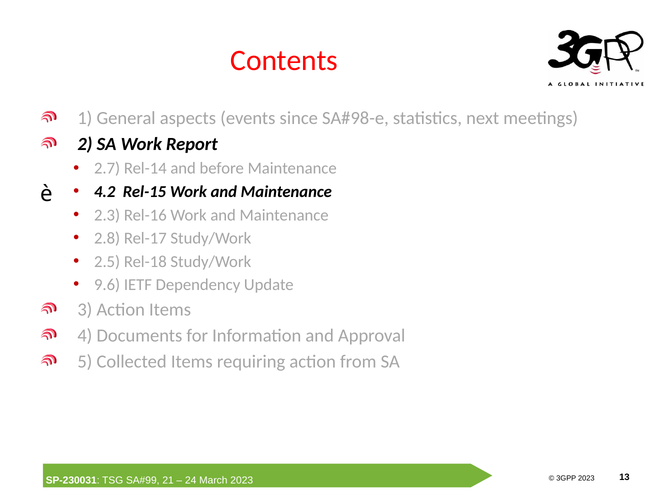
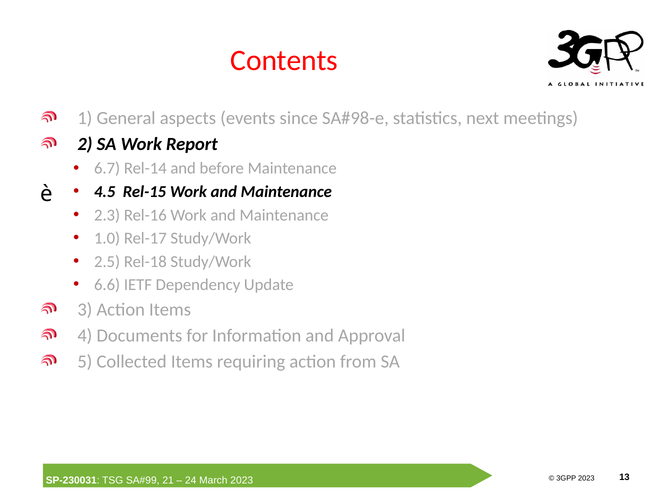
2.7: 2.7 -> 6.7 (107, 169)
4.2: 4.2 -> 4.5 (105, 192)
2.8: 2.8 -> 1.0 (107, 239)
9.6: 9.6 -> 6.6 (107, 285)
